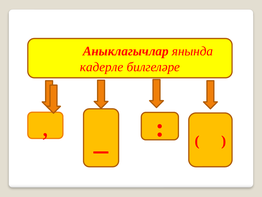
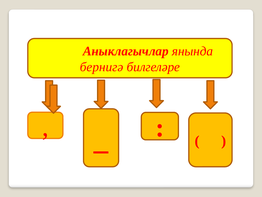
кадерле: кадерле -> бернигә (102, 67)
